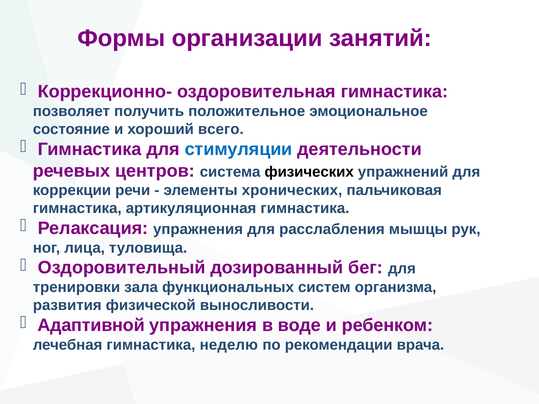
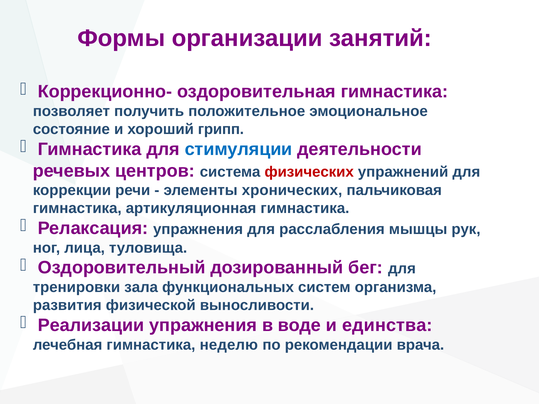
всего: всего -> грипп (221, 129)
физических colour: black -> red (309, 172)
Адаптивной: Адаптивной -> Реализации (91, 325)
ребенком: ребенком -> единства (387, 325)
